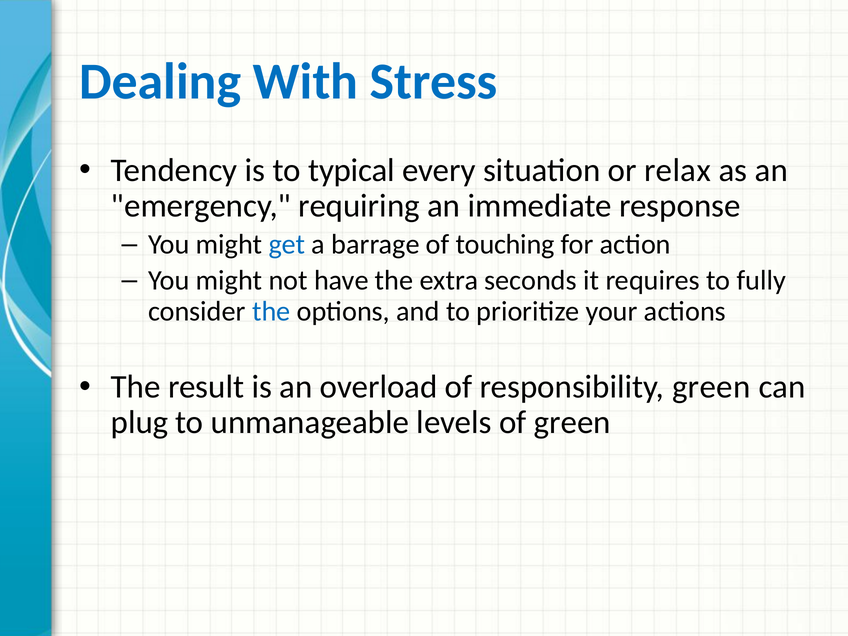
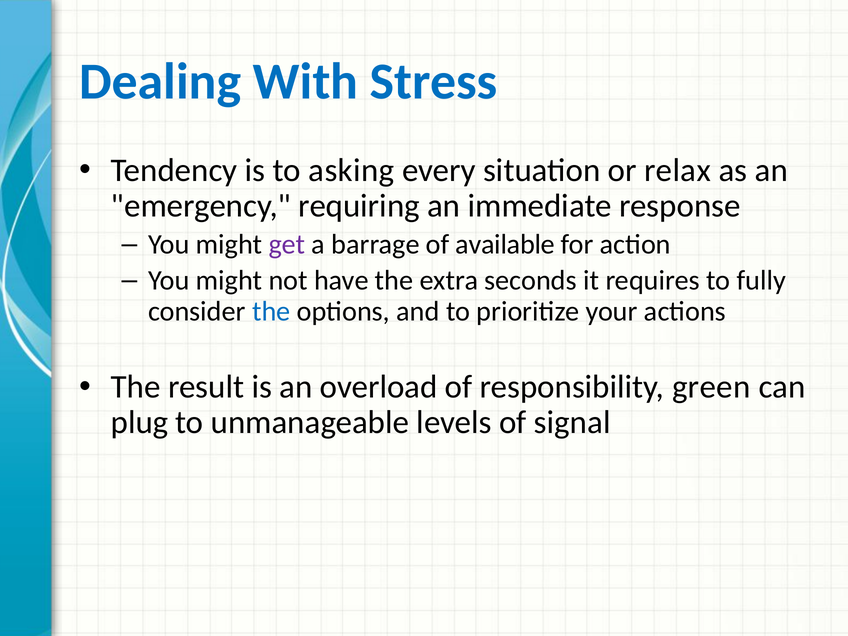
typical: typical -> asking (351, 170)
get colour: blue -> purple (287, 245)
touching: touching -> available (505, 245)
of green: green -> signal (572, 422)
